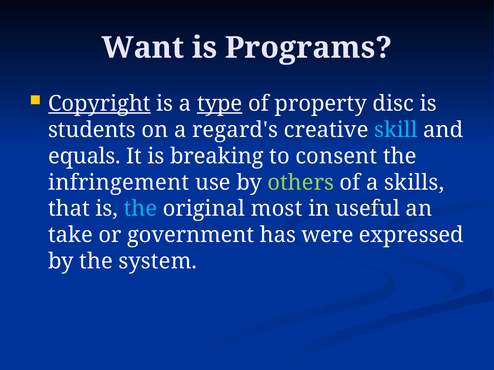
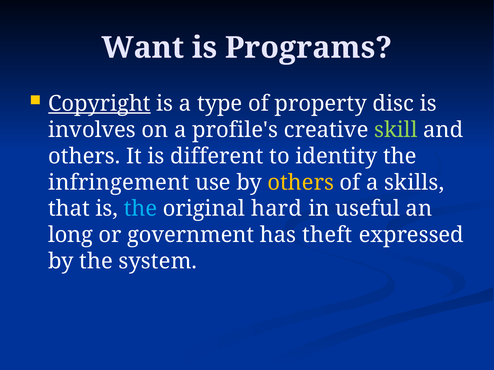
type underline: present -> none (220, 104)
students: students -> involves (92, 130)
regard's: regard's -> profile's (235, 130)
skill colour: light blue -> light green (396, 130)
equals: equals -> others (84, 156)
breaking: breaking -> different (217, 156)
consent: consent -> identity (336, 156)
others colour: light green -> yellow (301, 183)
most: most -> hard (277, 209)
take: take -> long (71, 235)
were: were -> theft (327, 235)
